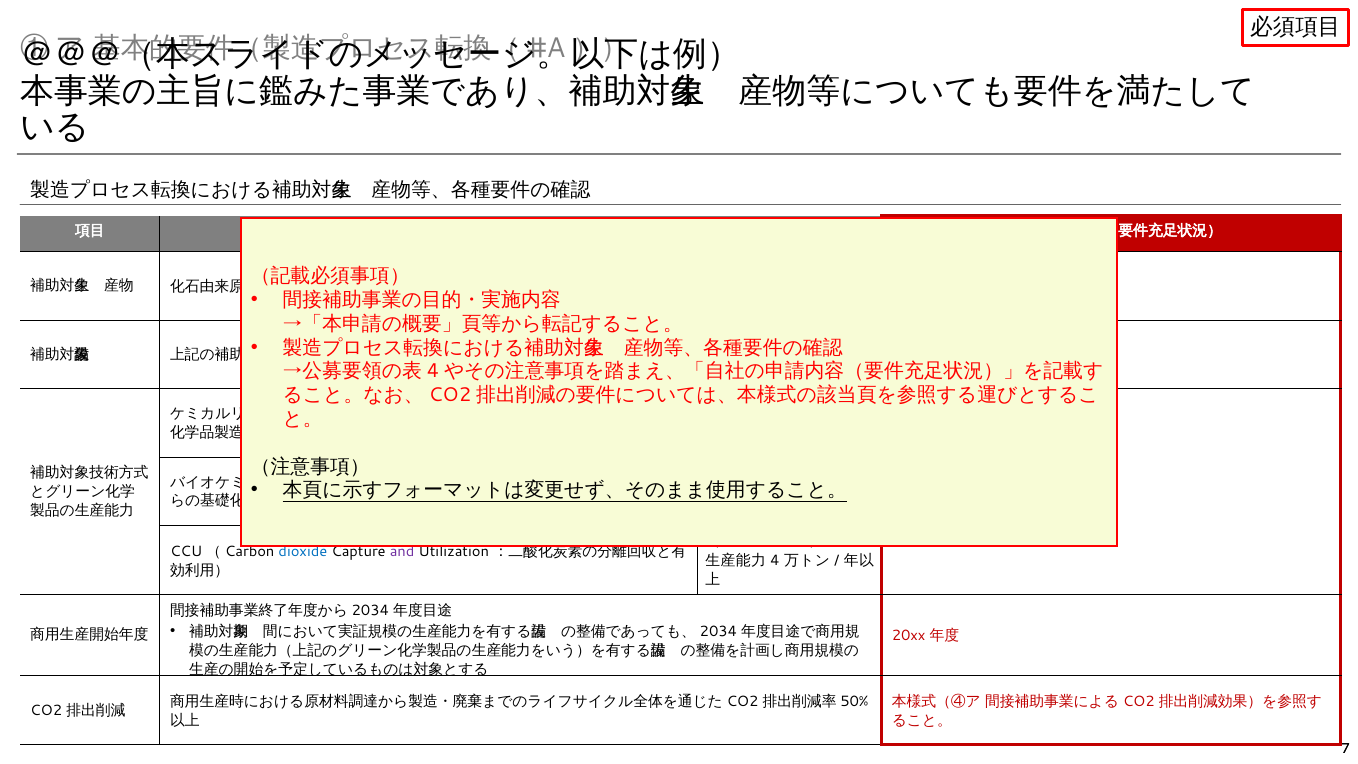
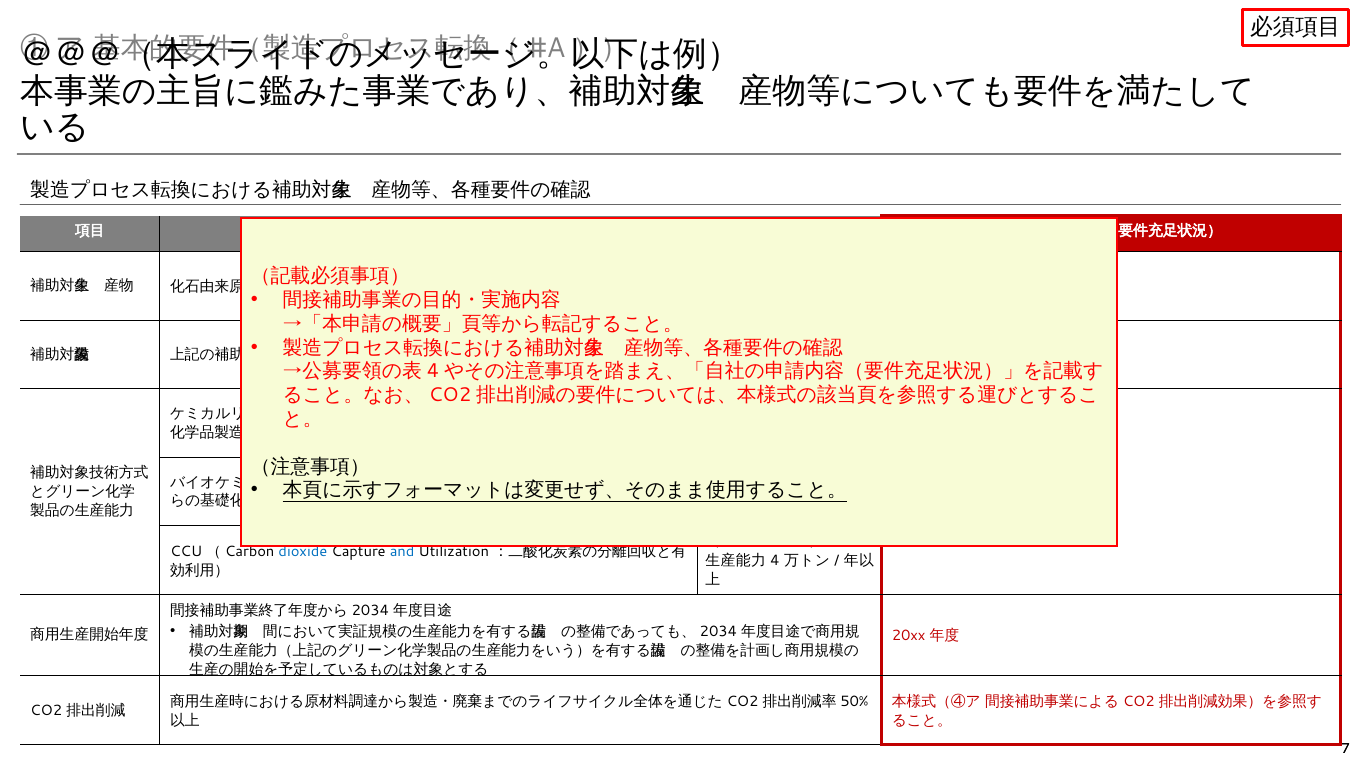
and colour: purple -> blue (402, 551)
